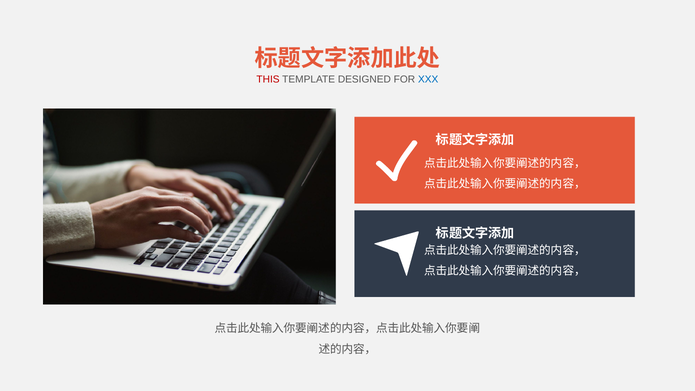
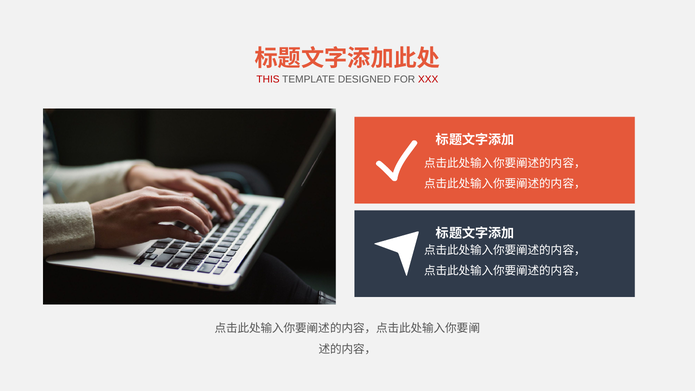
XXX colour: blue -> red (428, 79)
